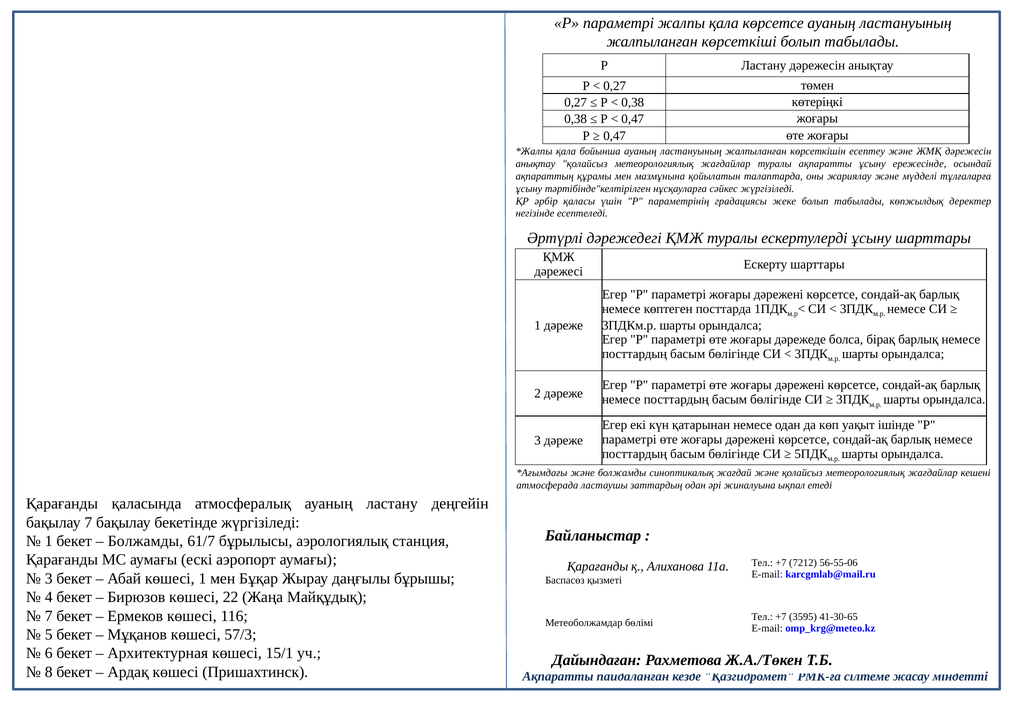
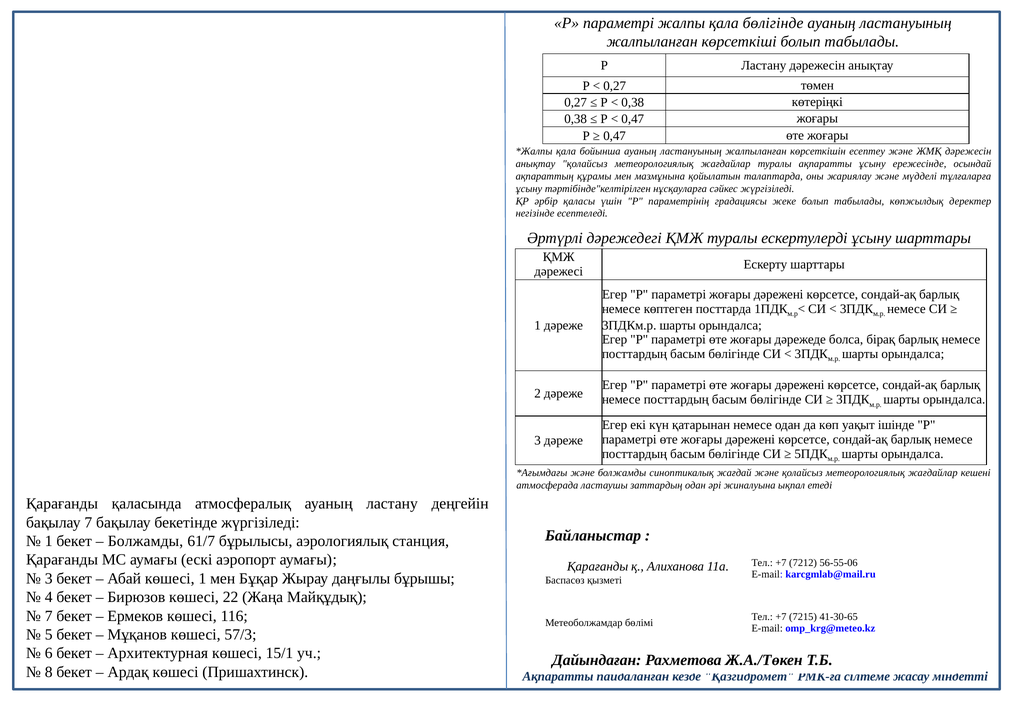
қала көрсетсе: көрсетсе -> бөлігінде (773, 23)
3595: 3595 -> 7215 (803, 617)
